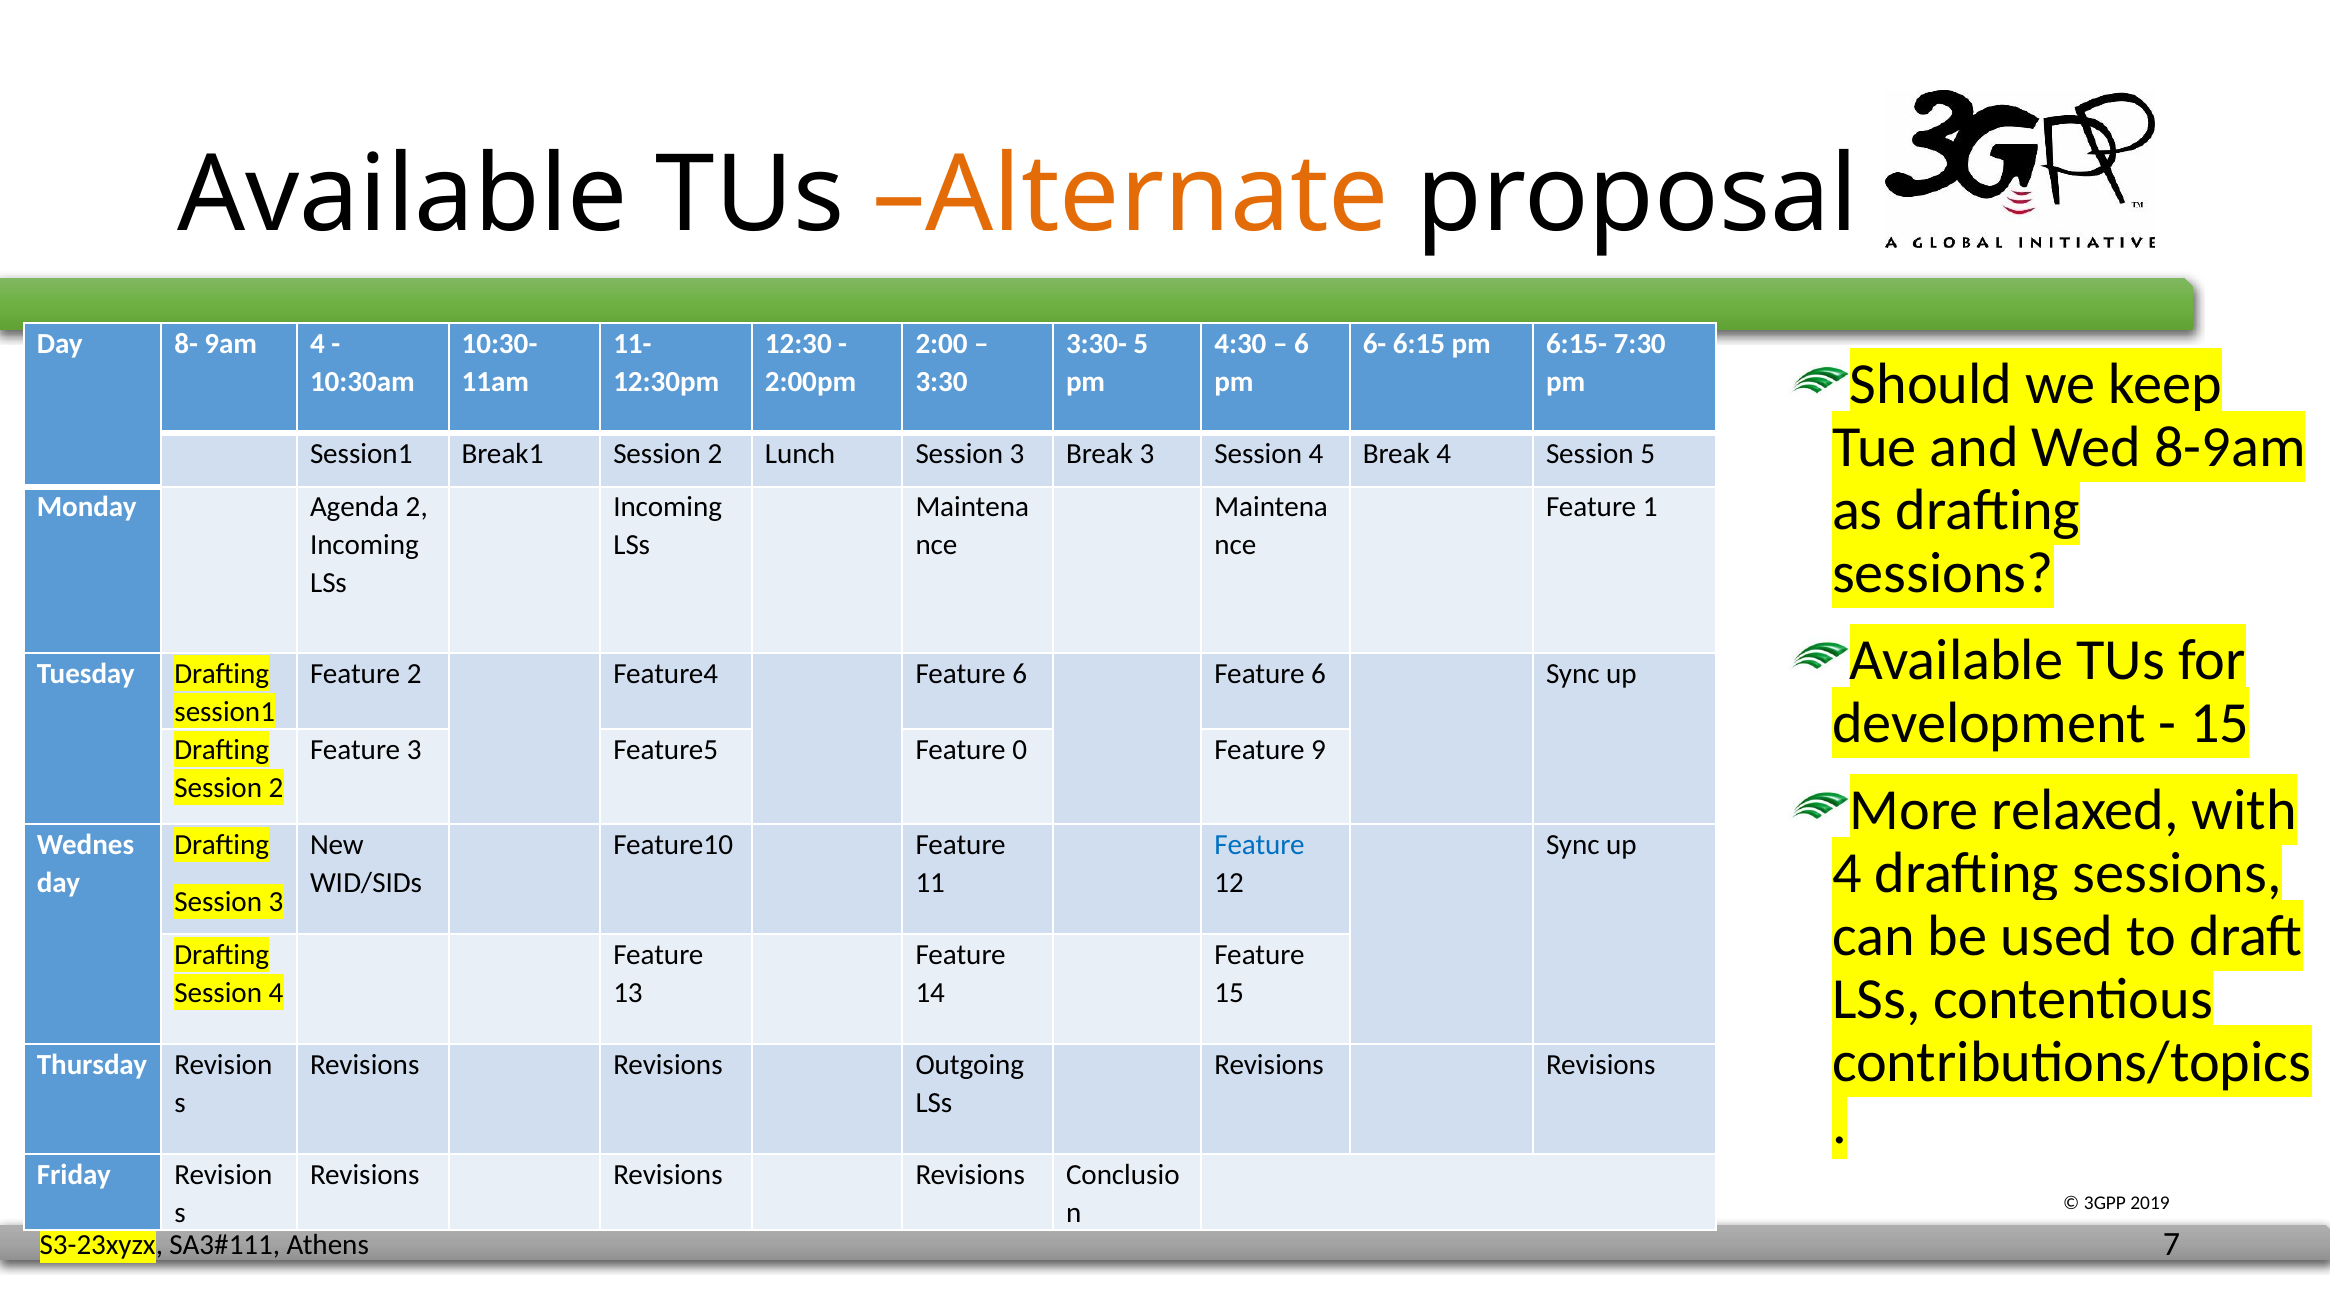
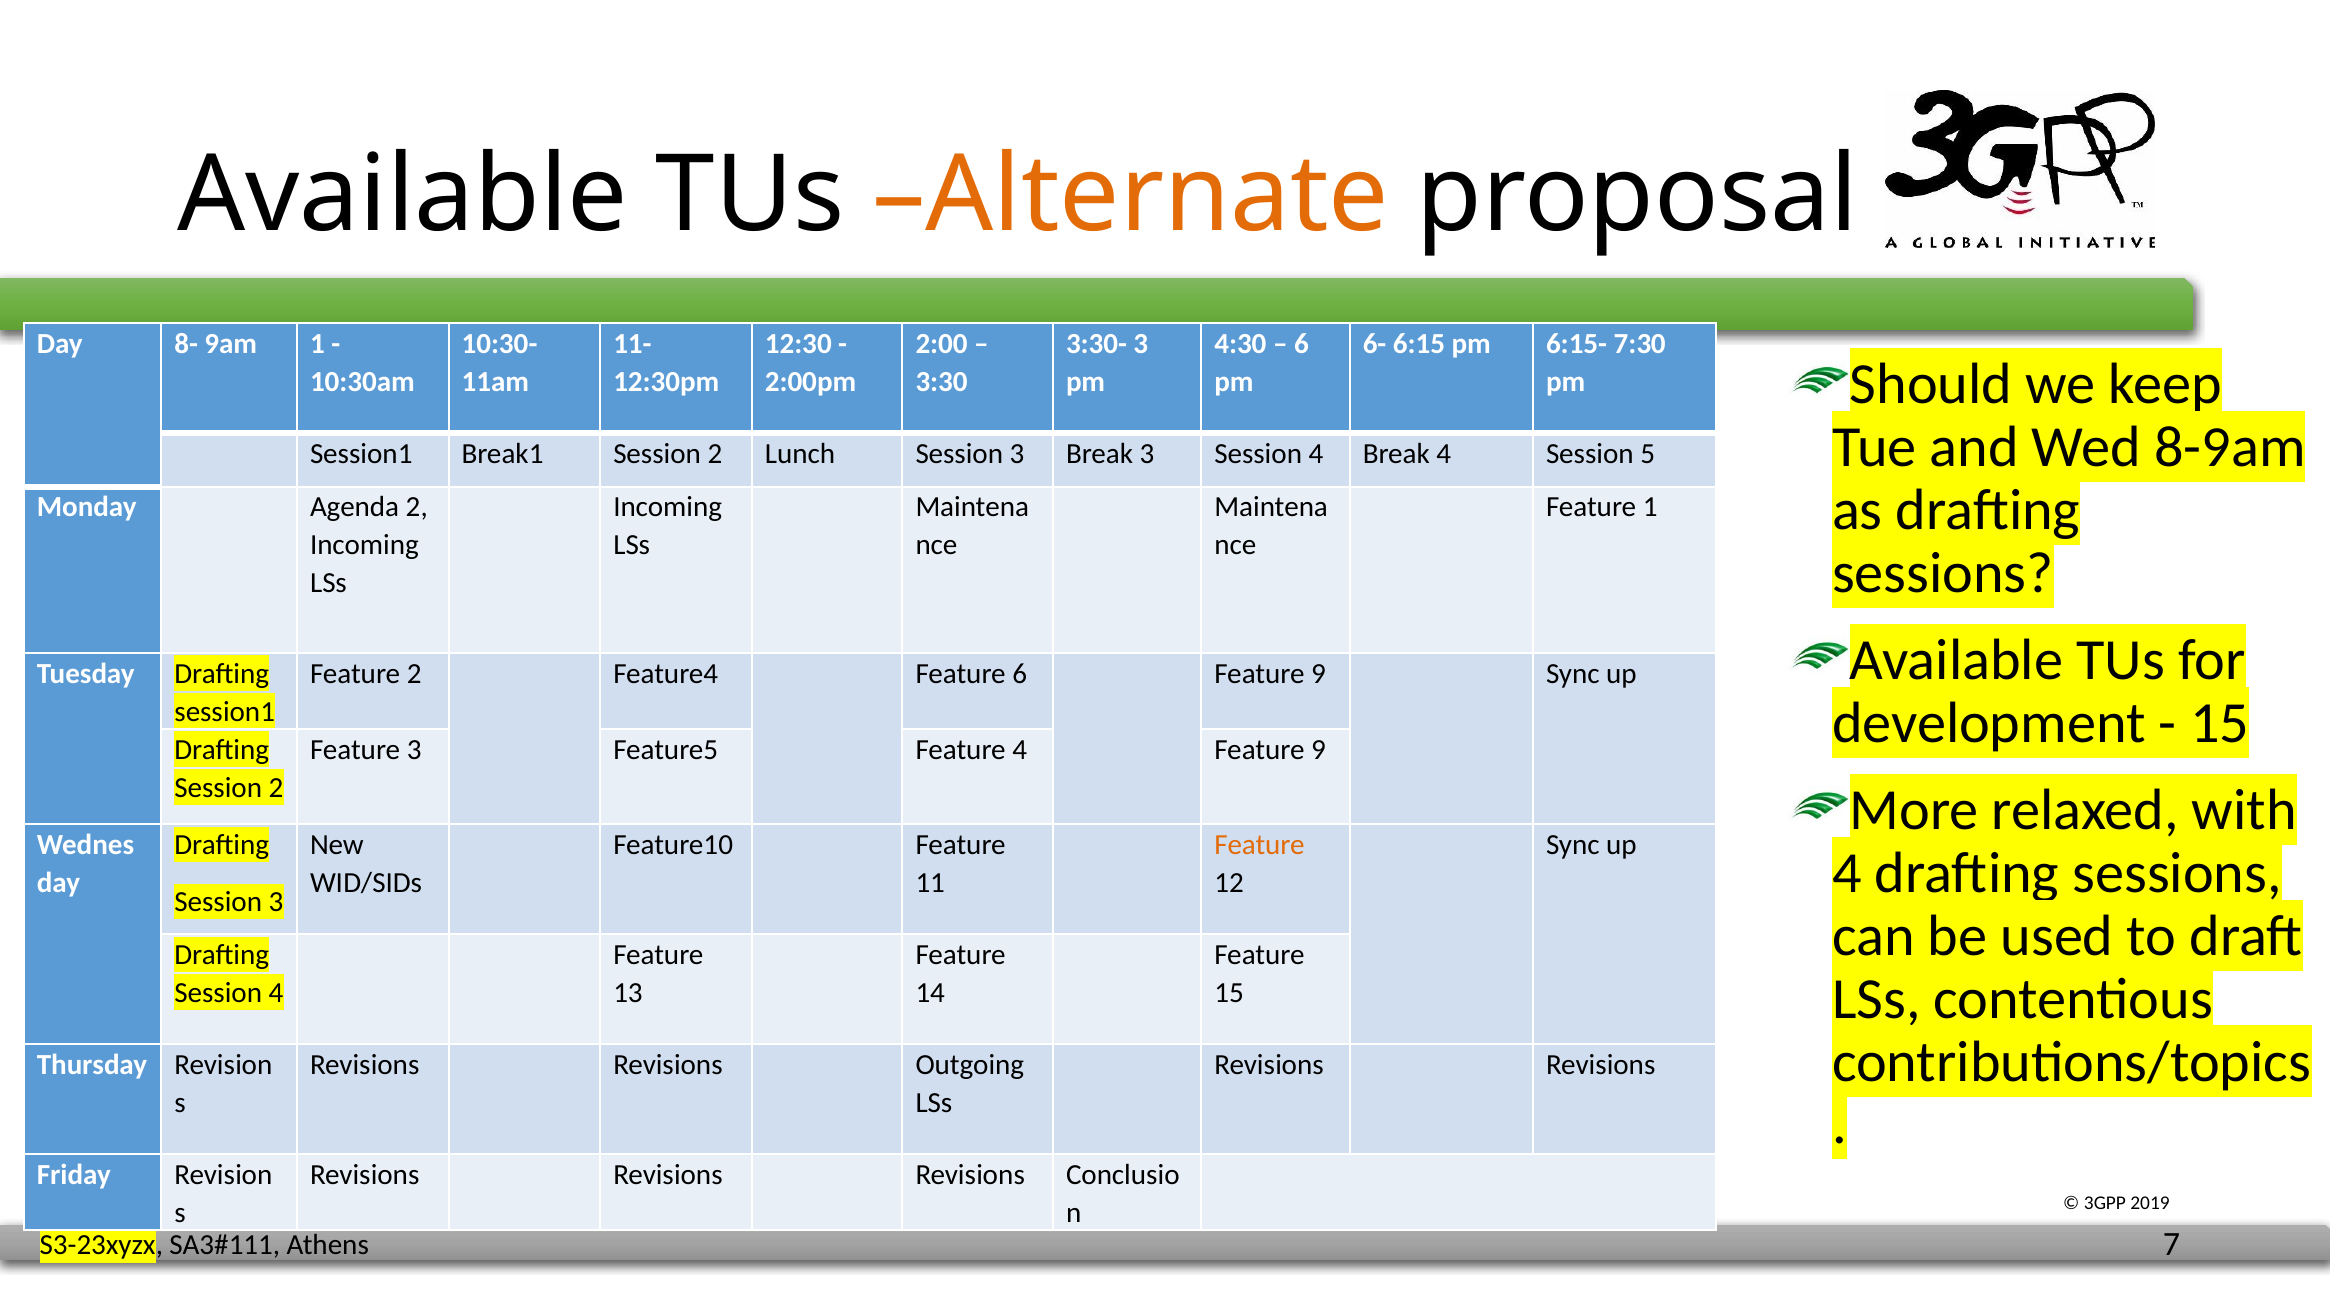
9am 4: 4 -> 1 (317, 344)
3:30- 5: 5 -> 3 (1141, 344)
6 Feature 6: 6 -> 9 (1319, 674)
Feature 0: 0 -> 4 (1020, 750)
Feature colour: blue -> orange (1260, 845)
